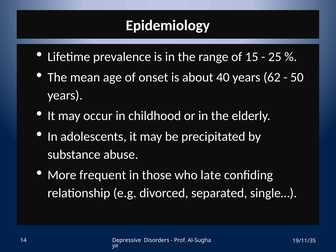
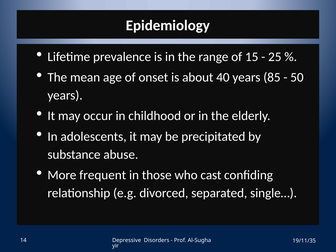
62: 62 -> 85 (272, 77)
late: late -> cast (211, 175)
